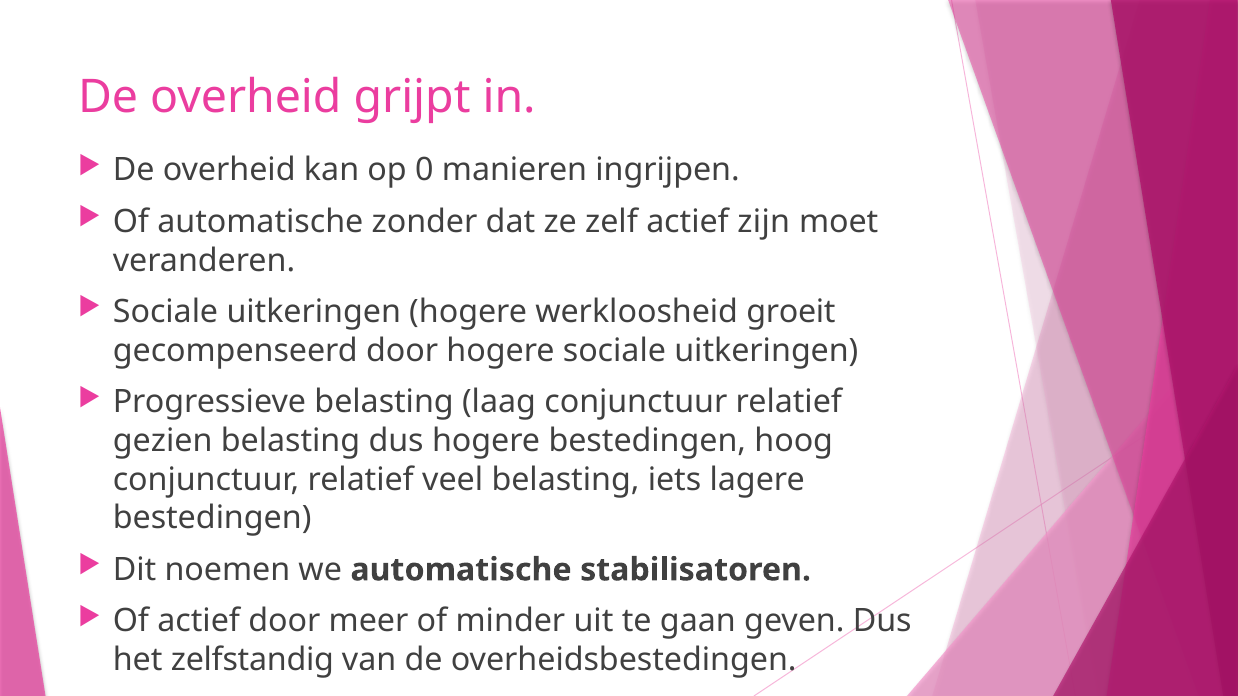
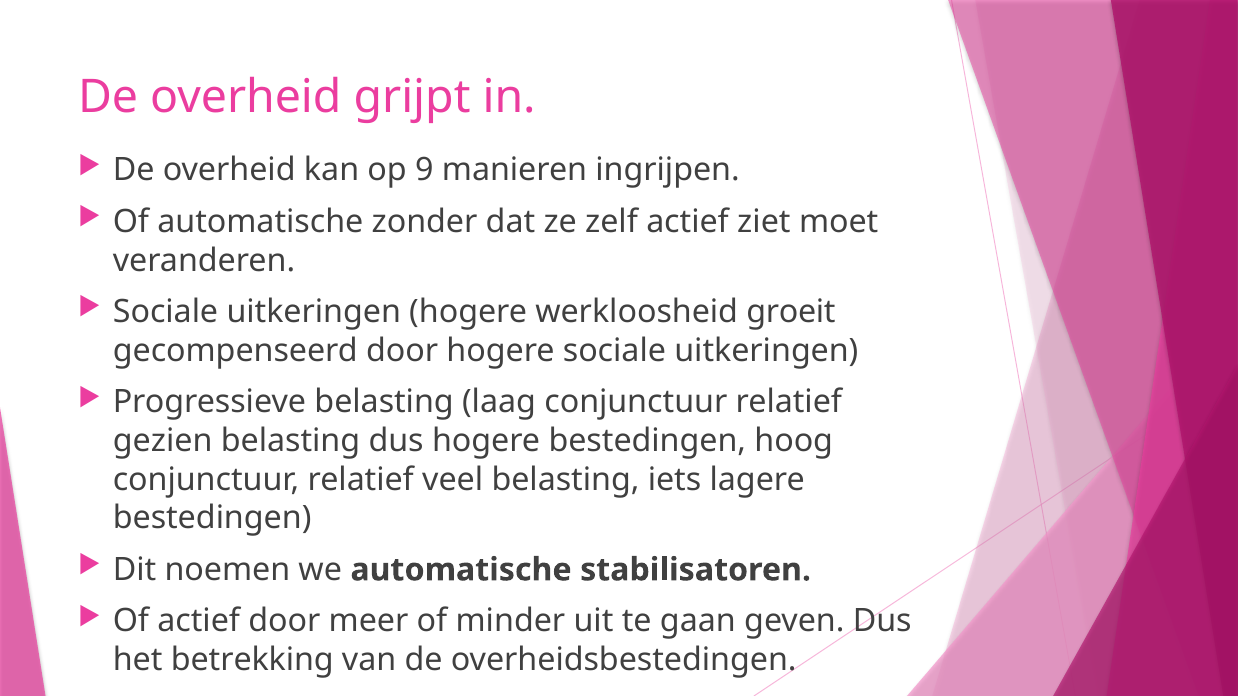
0: 0 -> 9 (424, 170)
zijn: zijn -> ziet (764, 222)
zelfstandig: zelfstandig -> betrekking (252, 660)
